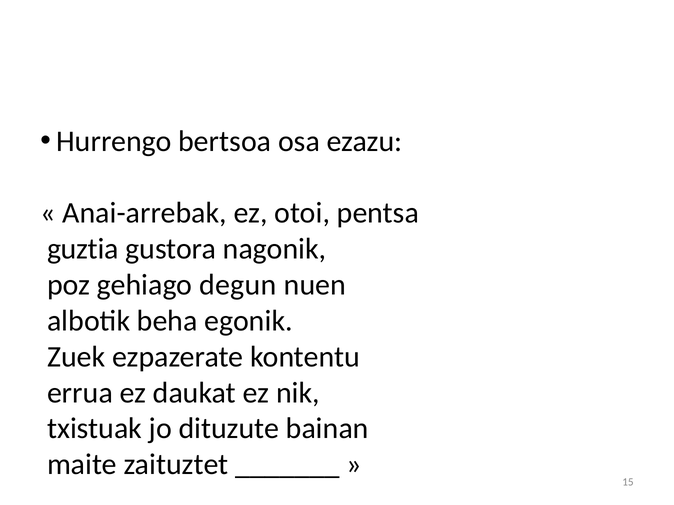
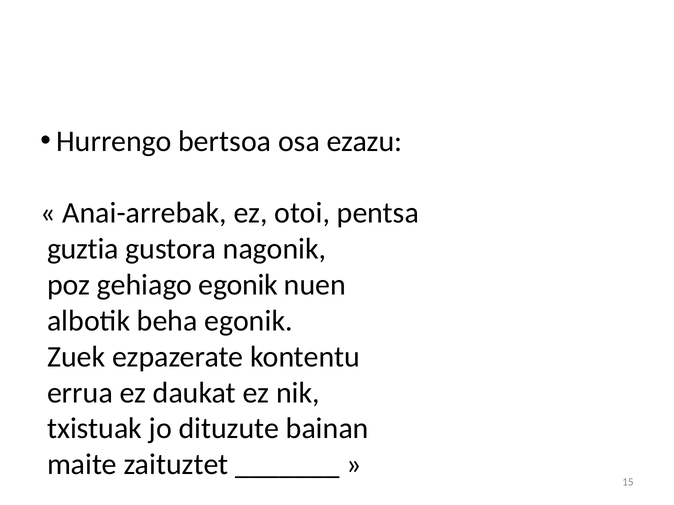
gehiago degun: degun -> egonik (238, 285)
